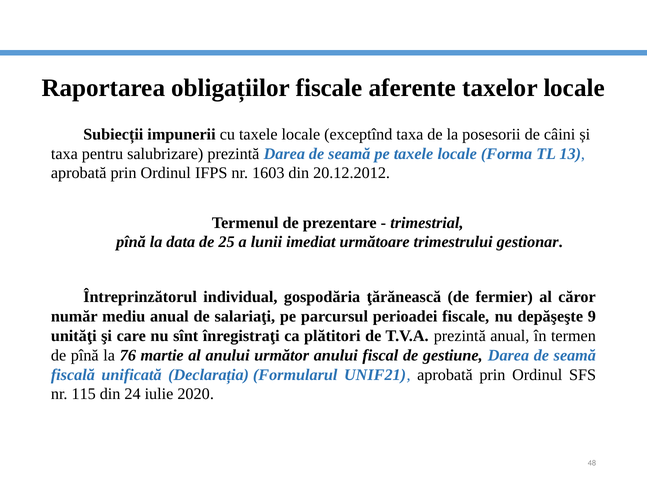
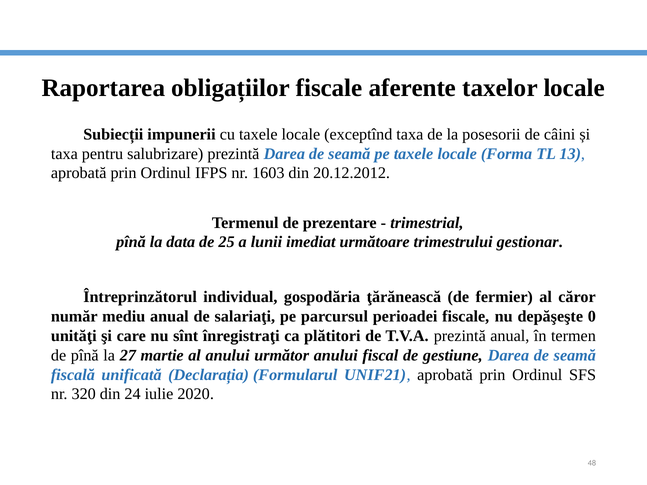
9: 9 -> 0 (592, 317)
76: 76 -> 27 (128, 356)
115: 115 -> 320 (84, 394)
